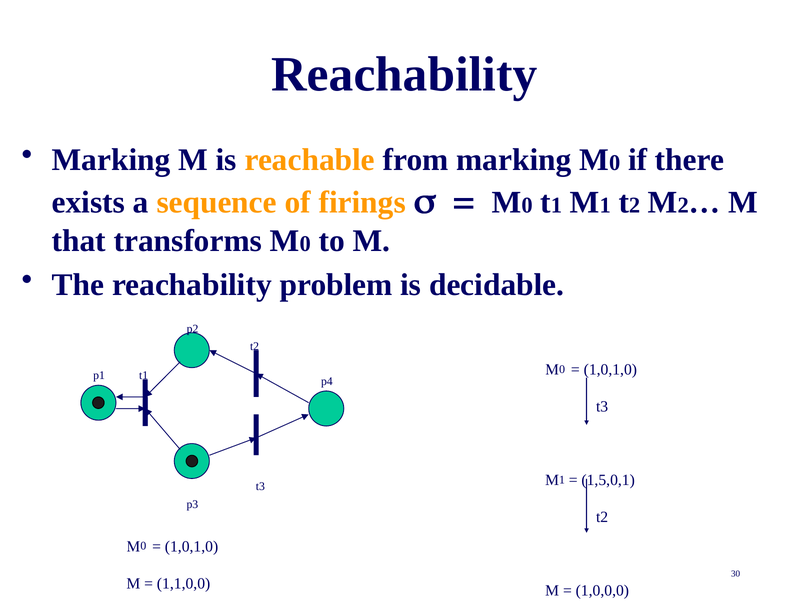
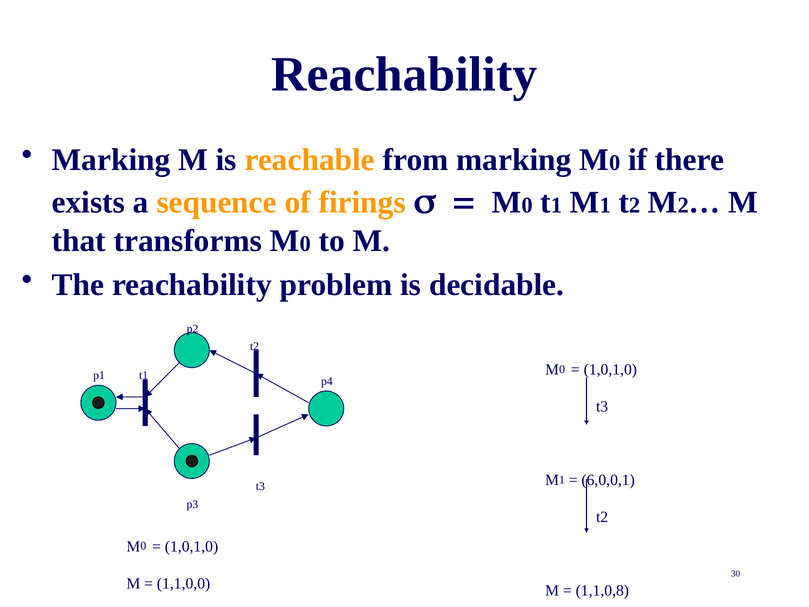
1,5,0,1: 1,5,0,1 -> 6,0,0,1 (608, 480)
1,0,0,0: 1,0,0,0 -> 1,1,0,8 (602, 591)
